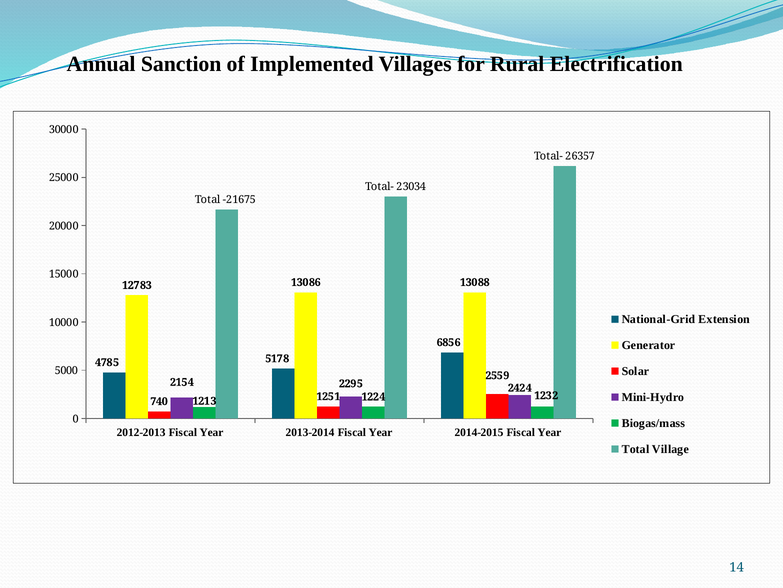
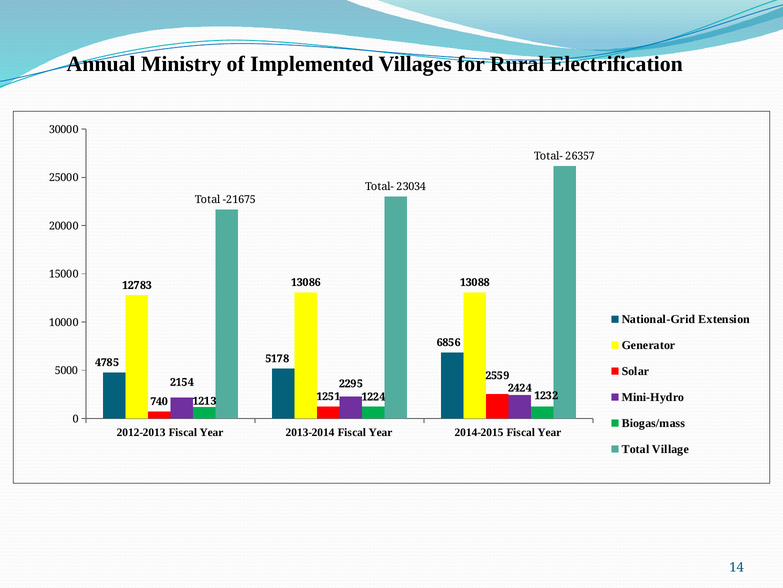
Sanction: Sanction -> Ministry (181, 64)
